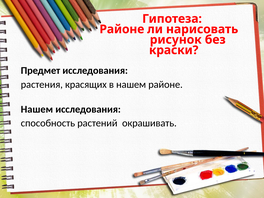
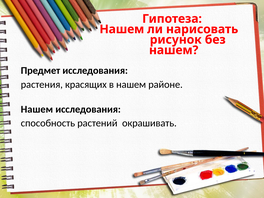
Районе: Районе -> Нашем (122, 29)
краски: краски -> нашем (174, 50)
